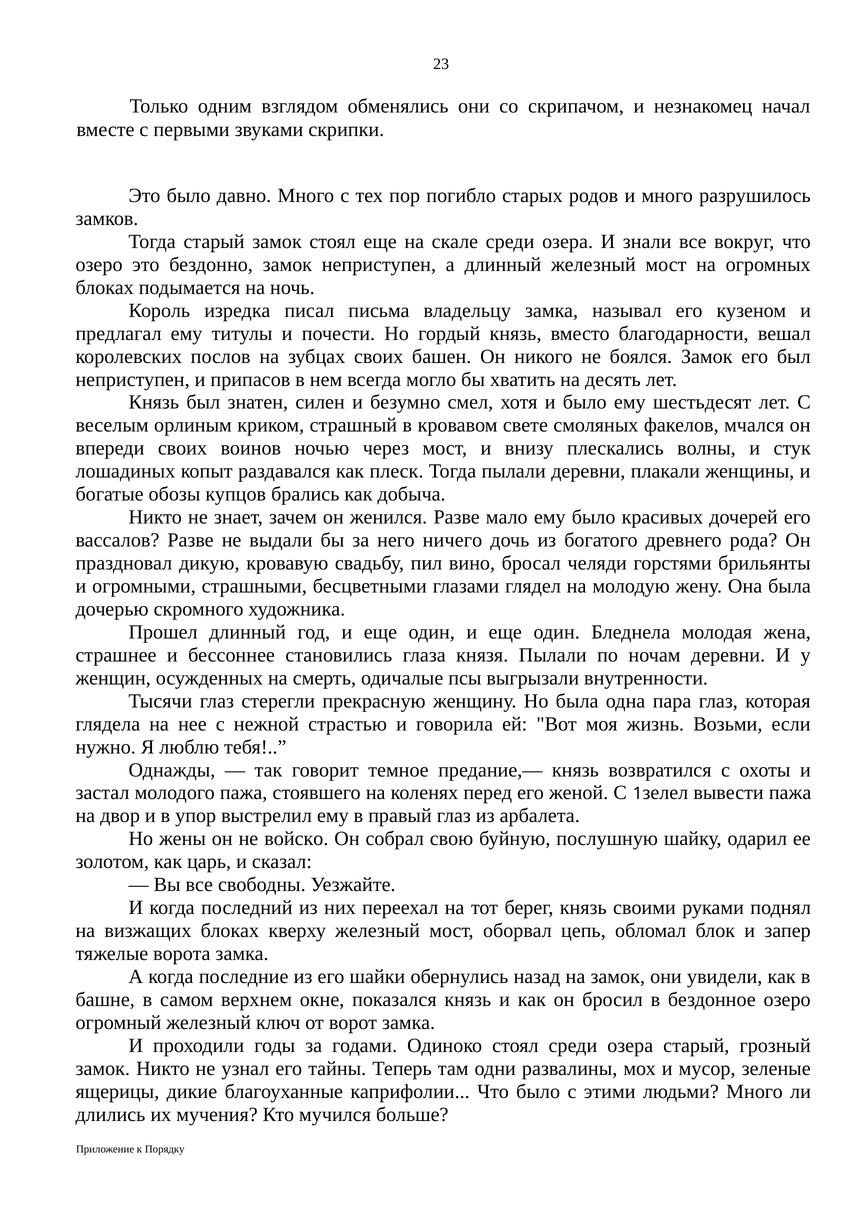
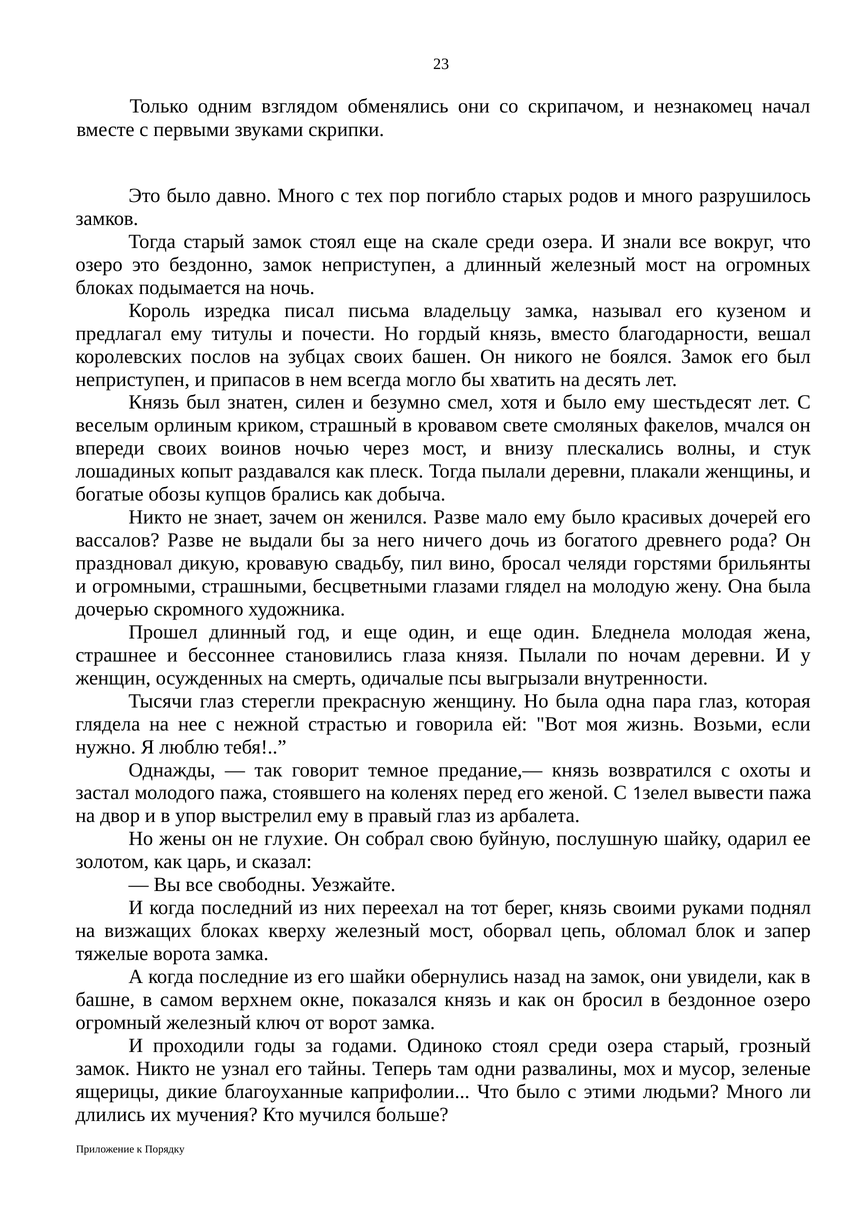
войско: войско -> глухие (296, 838)
